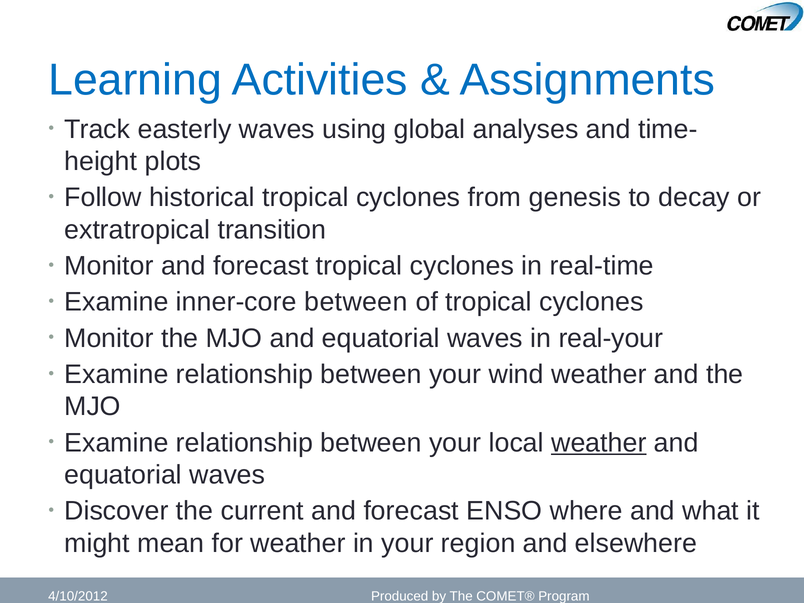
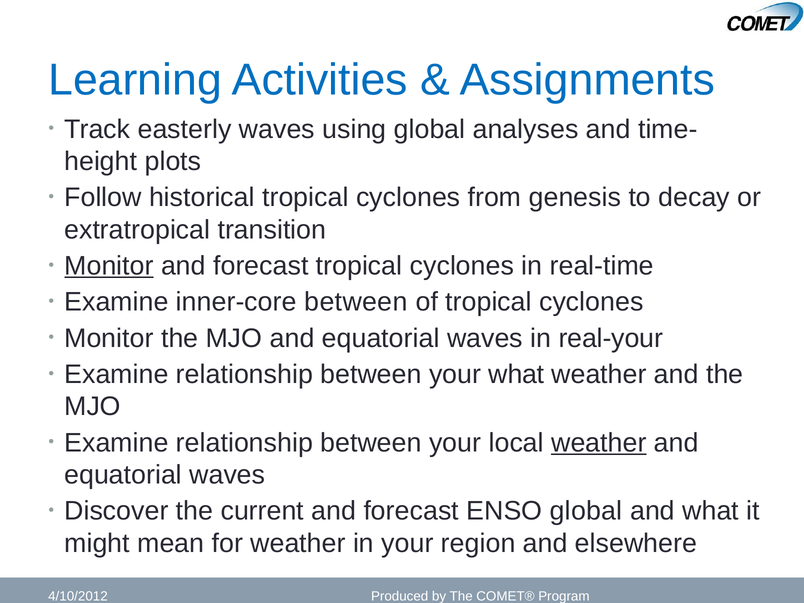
Monitor underline: none -> present (109, 266)
your wind: wind -> what (516, 374)
ENSO where: where -> global (586, 511)
